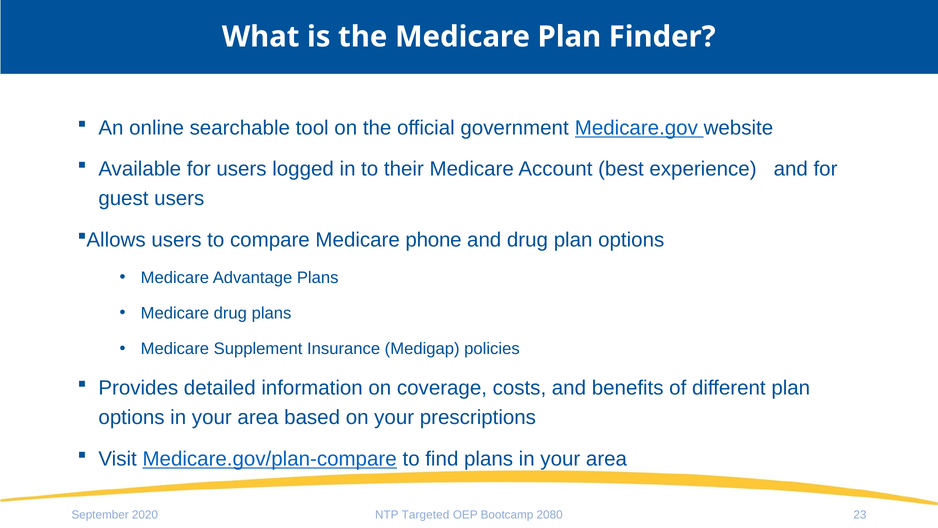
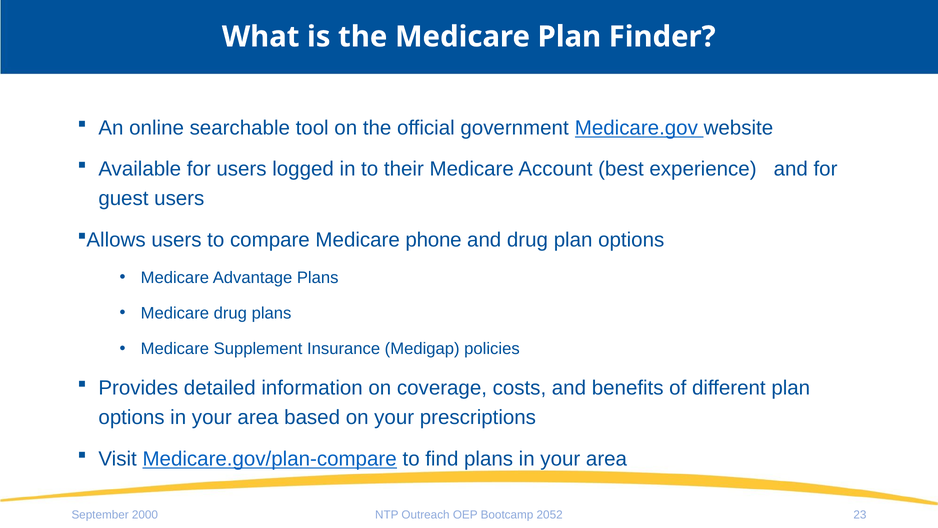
2020: 2020 -> 2000 (145, 514)
Targeted: Targeted -> Outreach (426, 514)
2080: 2080 -> 2052 (550, 514)
